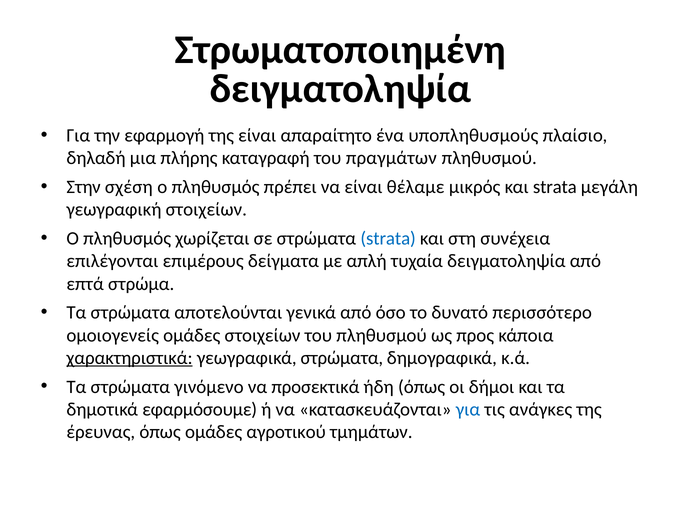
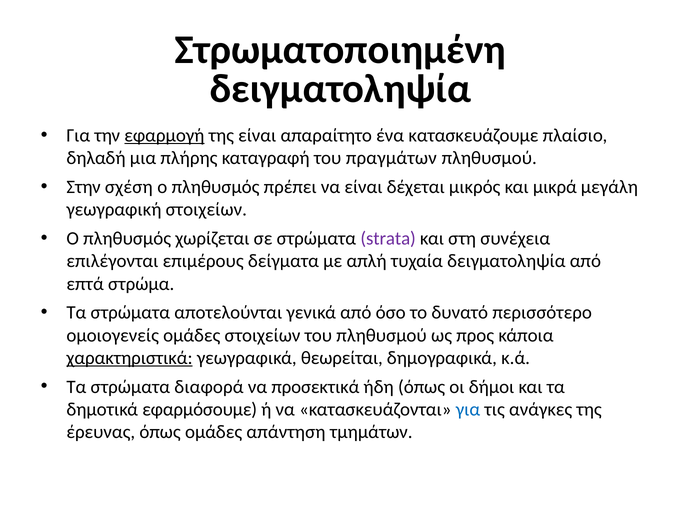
εφαρμογή underline: none -> present (164, 135)
υποπληθυσμούς: υποπληθυσμούς -> κατασκευάζουμε (473, 135)
θέλαμε: θέλαμε -> δέχεται (416, 187)
και strata: strata -> μικρά (555, 187)
strata colour: blue -> purple (388, 238)
γεωγραφικά στρώματα: στρώματα -> θεωρείται (342, 358)
γινόμενο: γινόμενο -> διαφορά (209, 387)
αγροτικού: αγροτικού -> απάντηση (286, 432)
